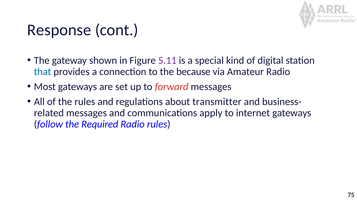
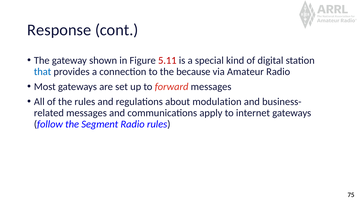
5.11 colour: purple -> red (167, 60)
transmitter: transmitter -> modulation (217, 102)
Required: Required -> Segment (100, 124)
